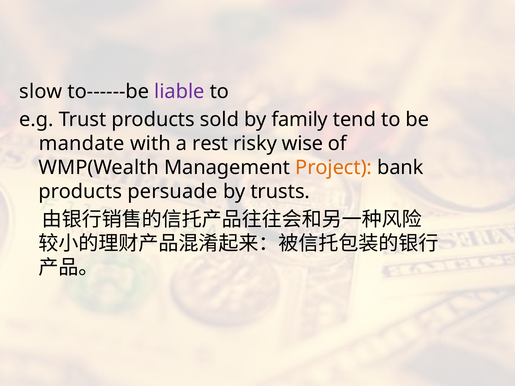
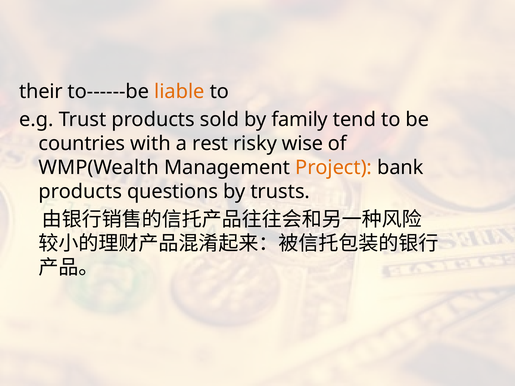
slow: slow -> their (41, 92)
liable colour: purple -> orange (179, 92)
mandate: mandate -> countries (82, 144)
persuade: persuade -> questions (173, 192)
